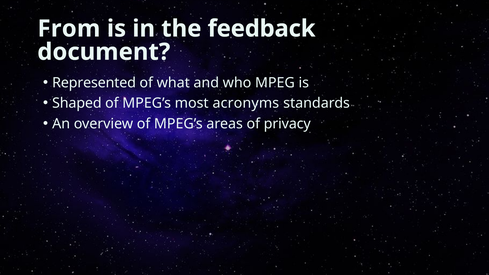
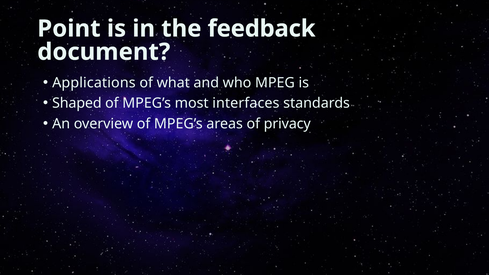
From: From -> Point (69, 29)
Represented: Represented -> Applications (94, 83)
acronyms: acronyms -> interfaces (246, 103)
